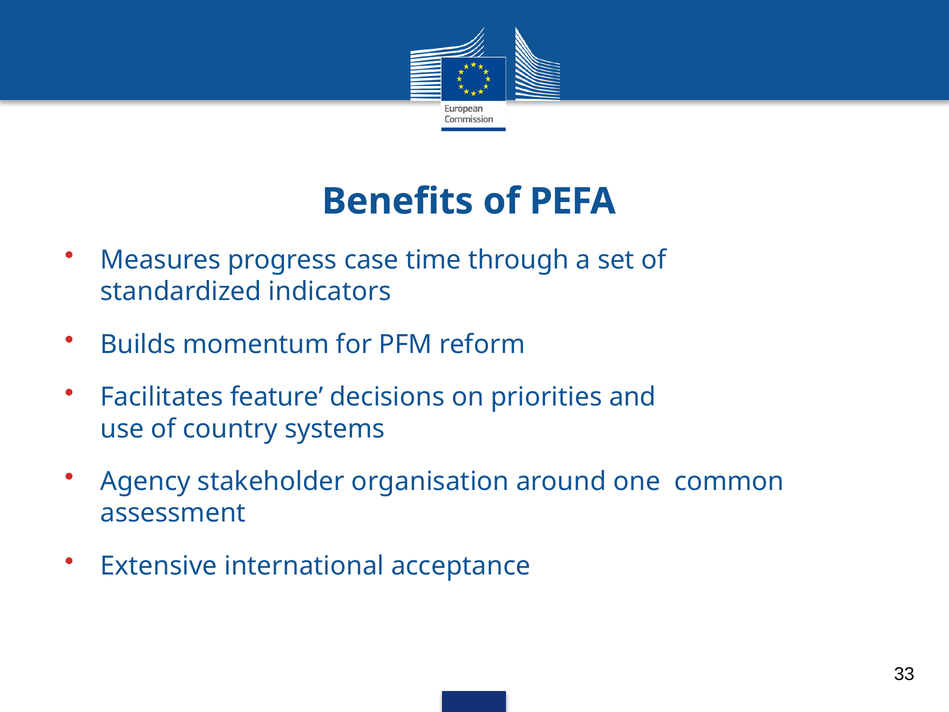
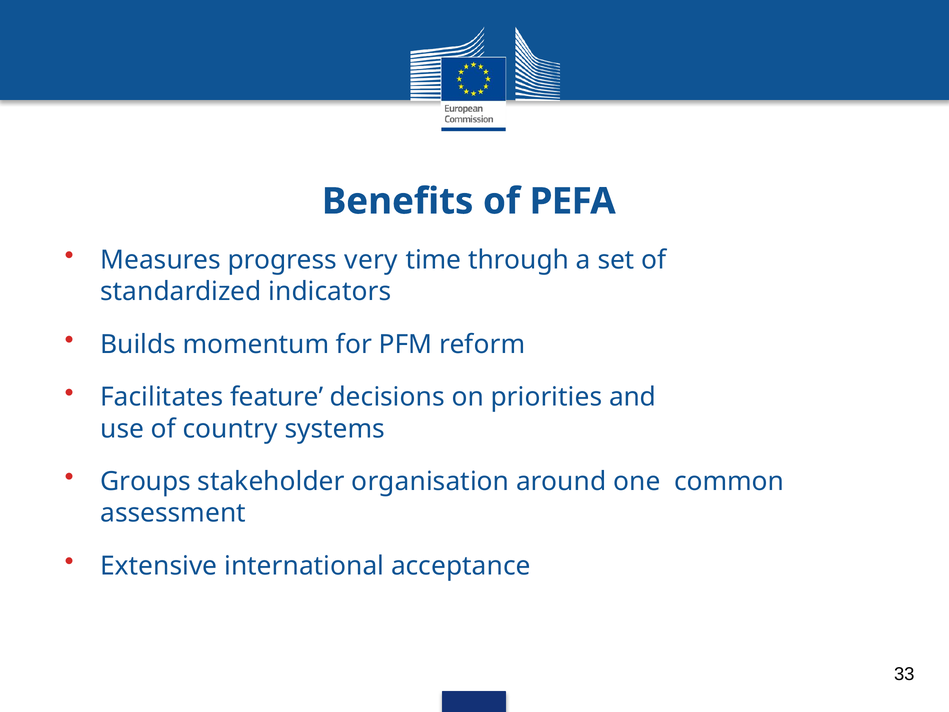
case: case -> very (371, 260)
Agency: Agency -> Groups (146, 481)
